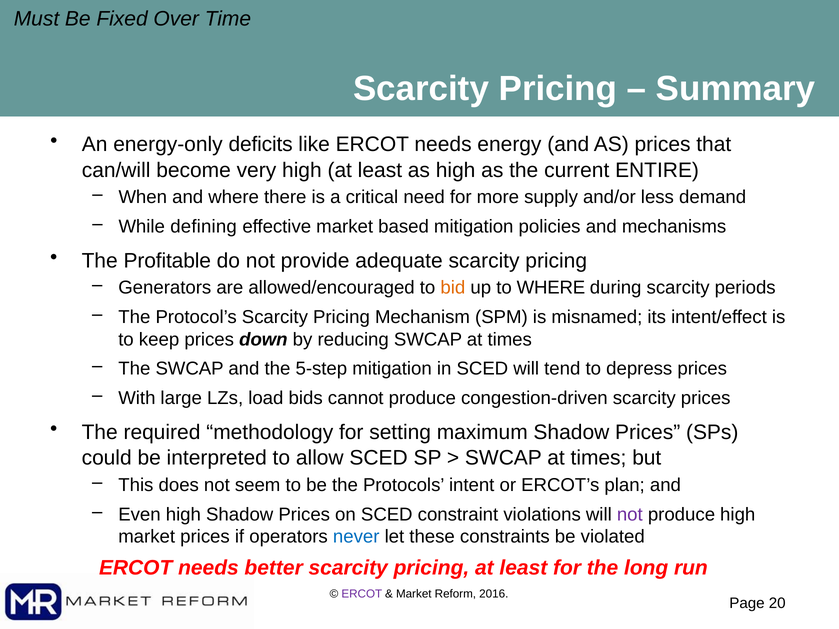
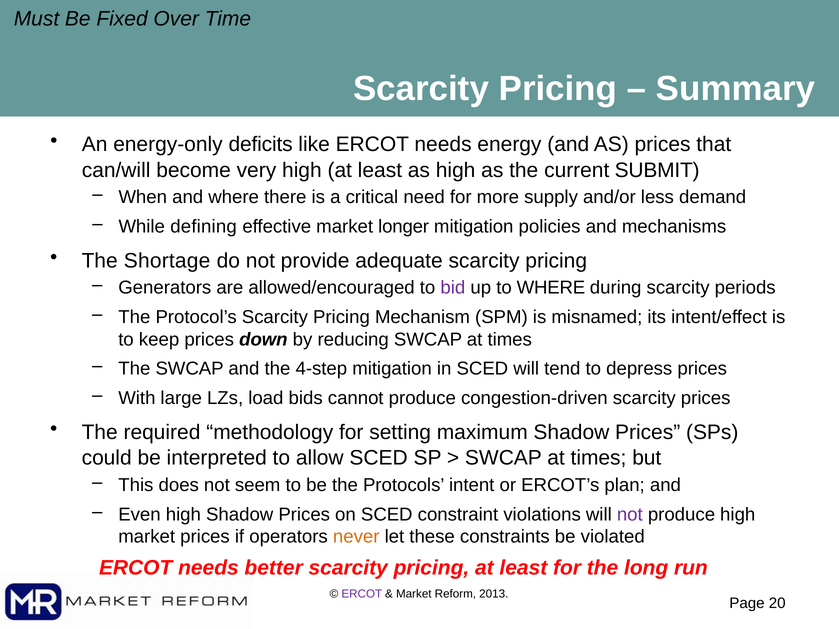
ENTIRE: ENTIRE -> SUBMIT (657, 170)
based: based -> longer (404, 227)
Profitable: Profitable -> Shortage (167, 261)
bid colour: orange -> purple (453, 288)
5-step: 5-step -> 4-step (321, 369)
never colour: blue -> orange (356, 537)
2016: 2016 -> 2013 (494, 594)
